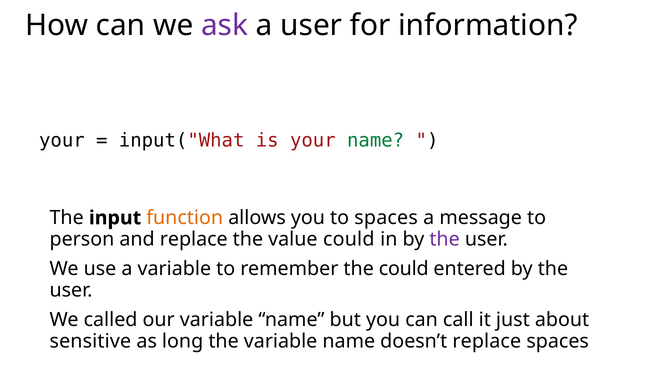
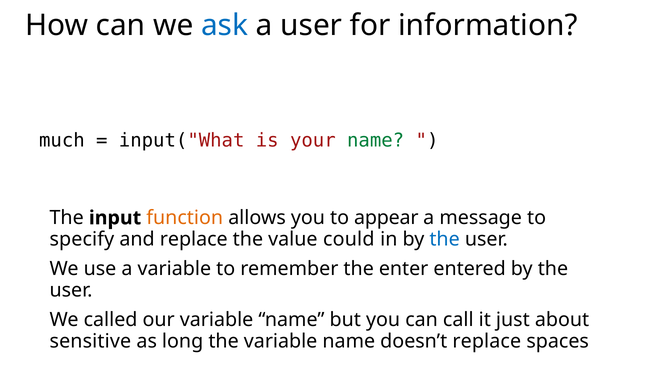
ask colour: purple -> blue (225, 25)
your: your -> much (62, 141)
to spaces: spaces -> appear (386, 218)
person: person -> specify (82, 239)
the colour: purple -> blue (445, 239)
the could: could -> enter (404, 269)
